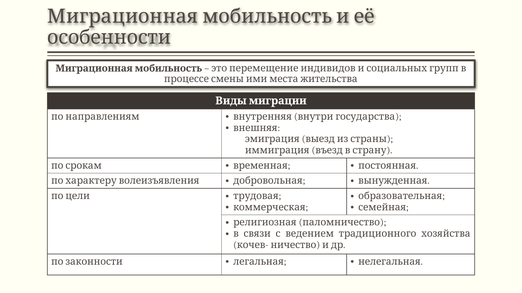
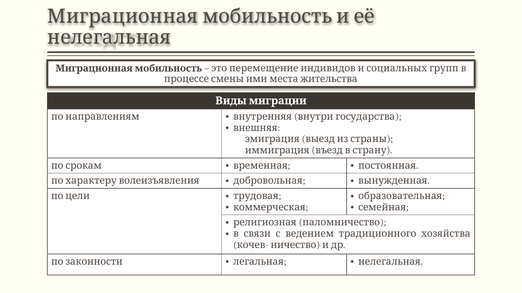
особенности: особенности -> нелегальная (109, 38)
